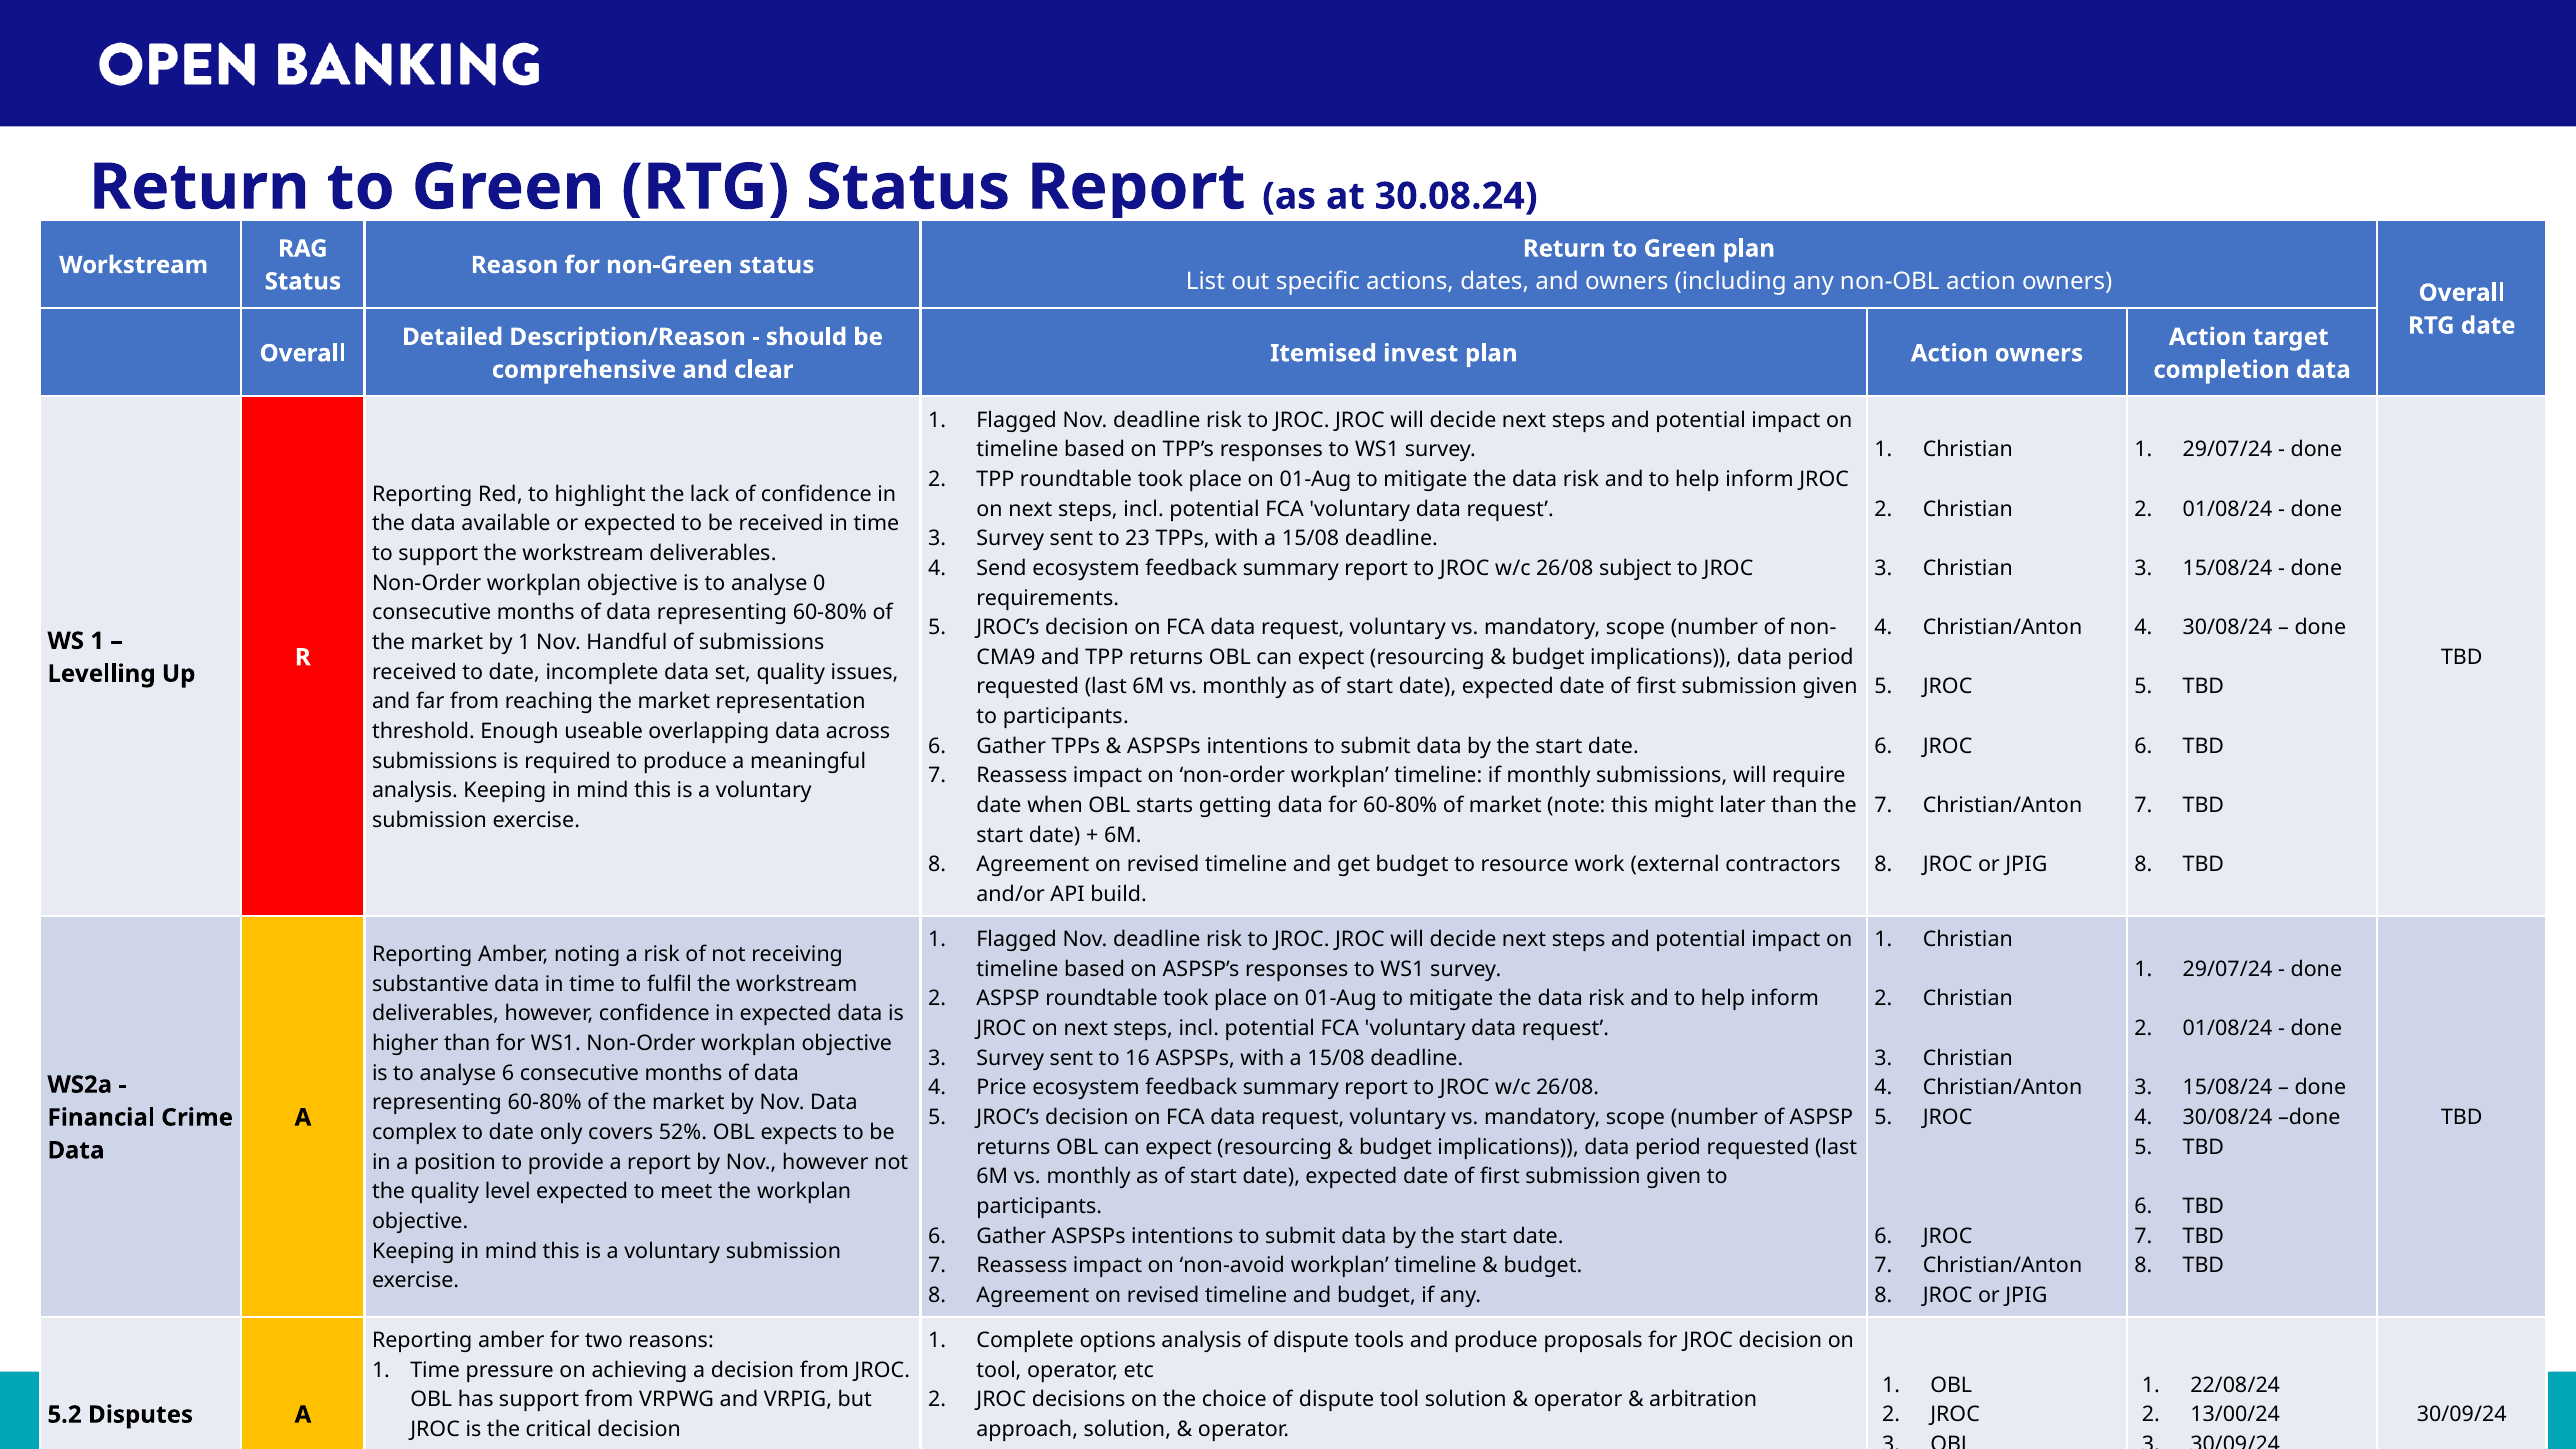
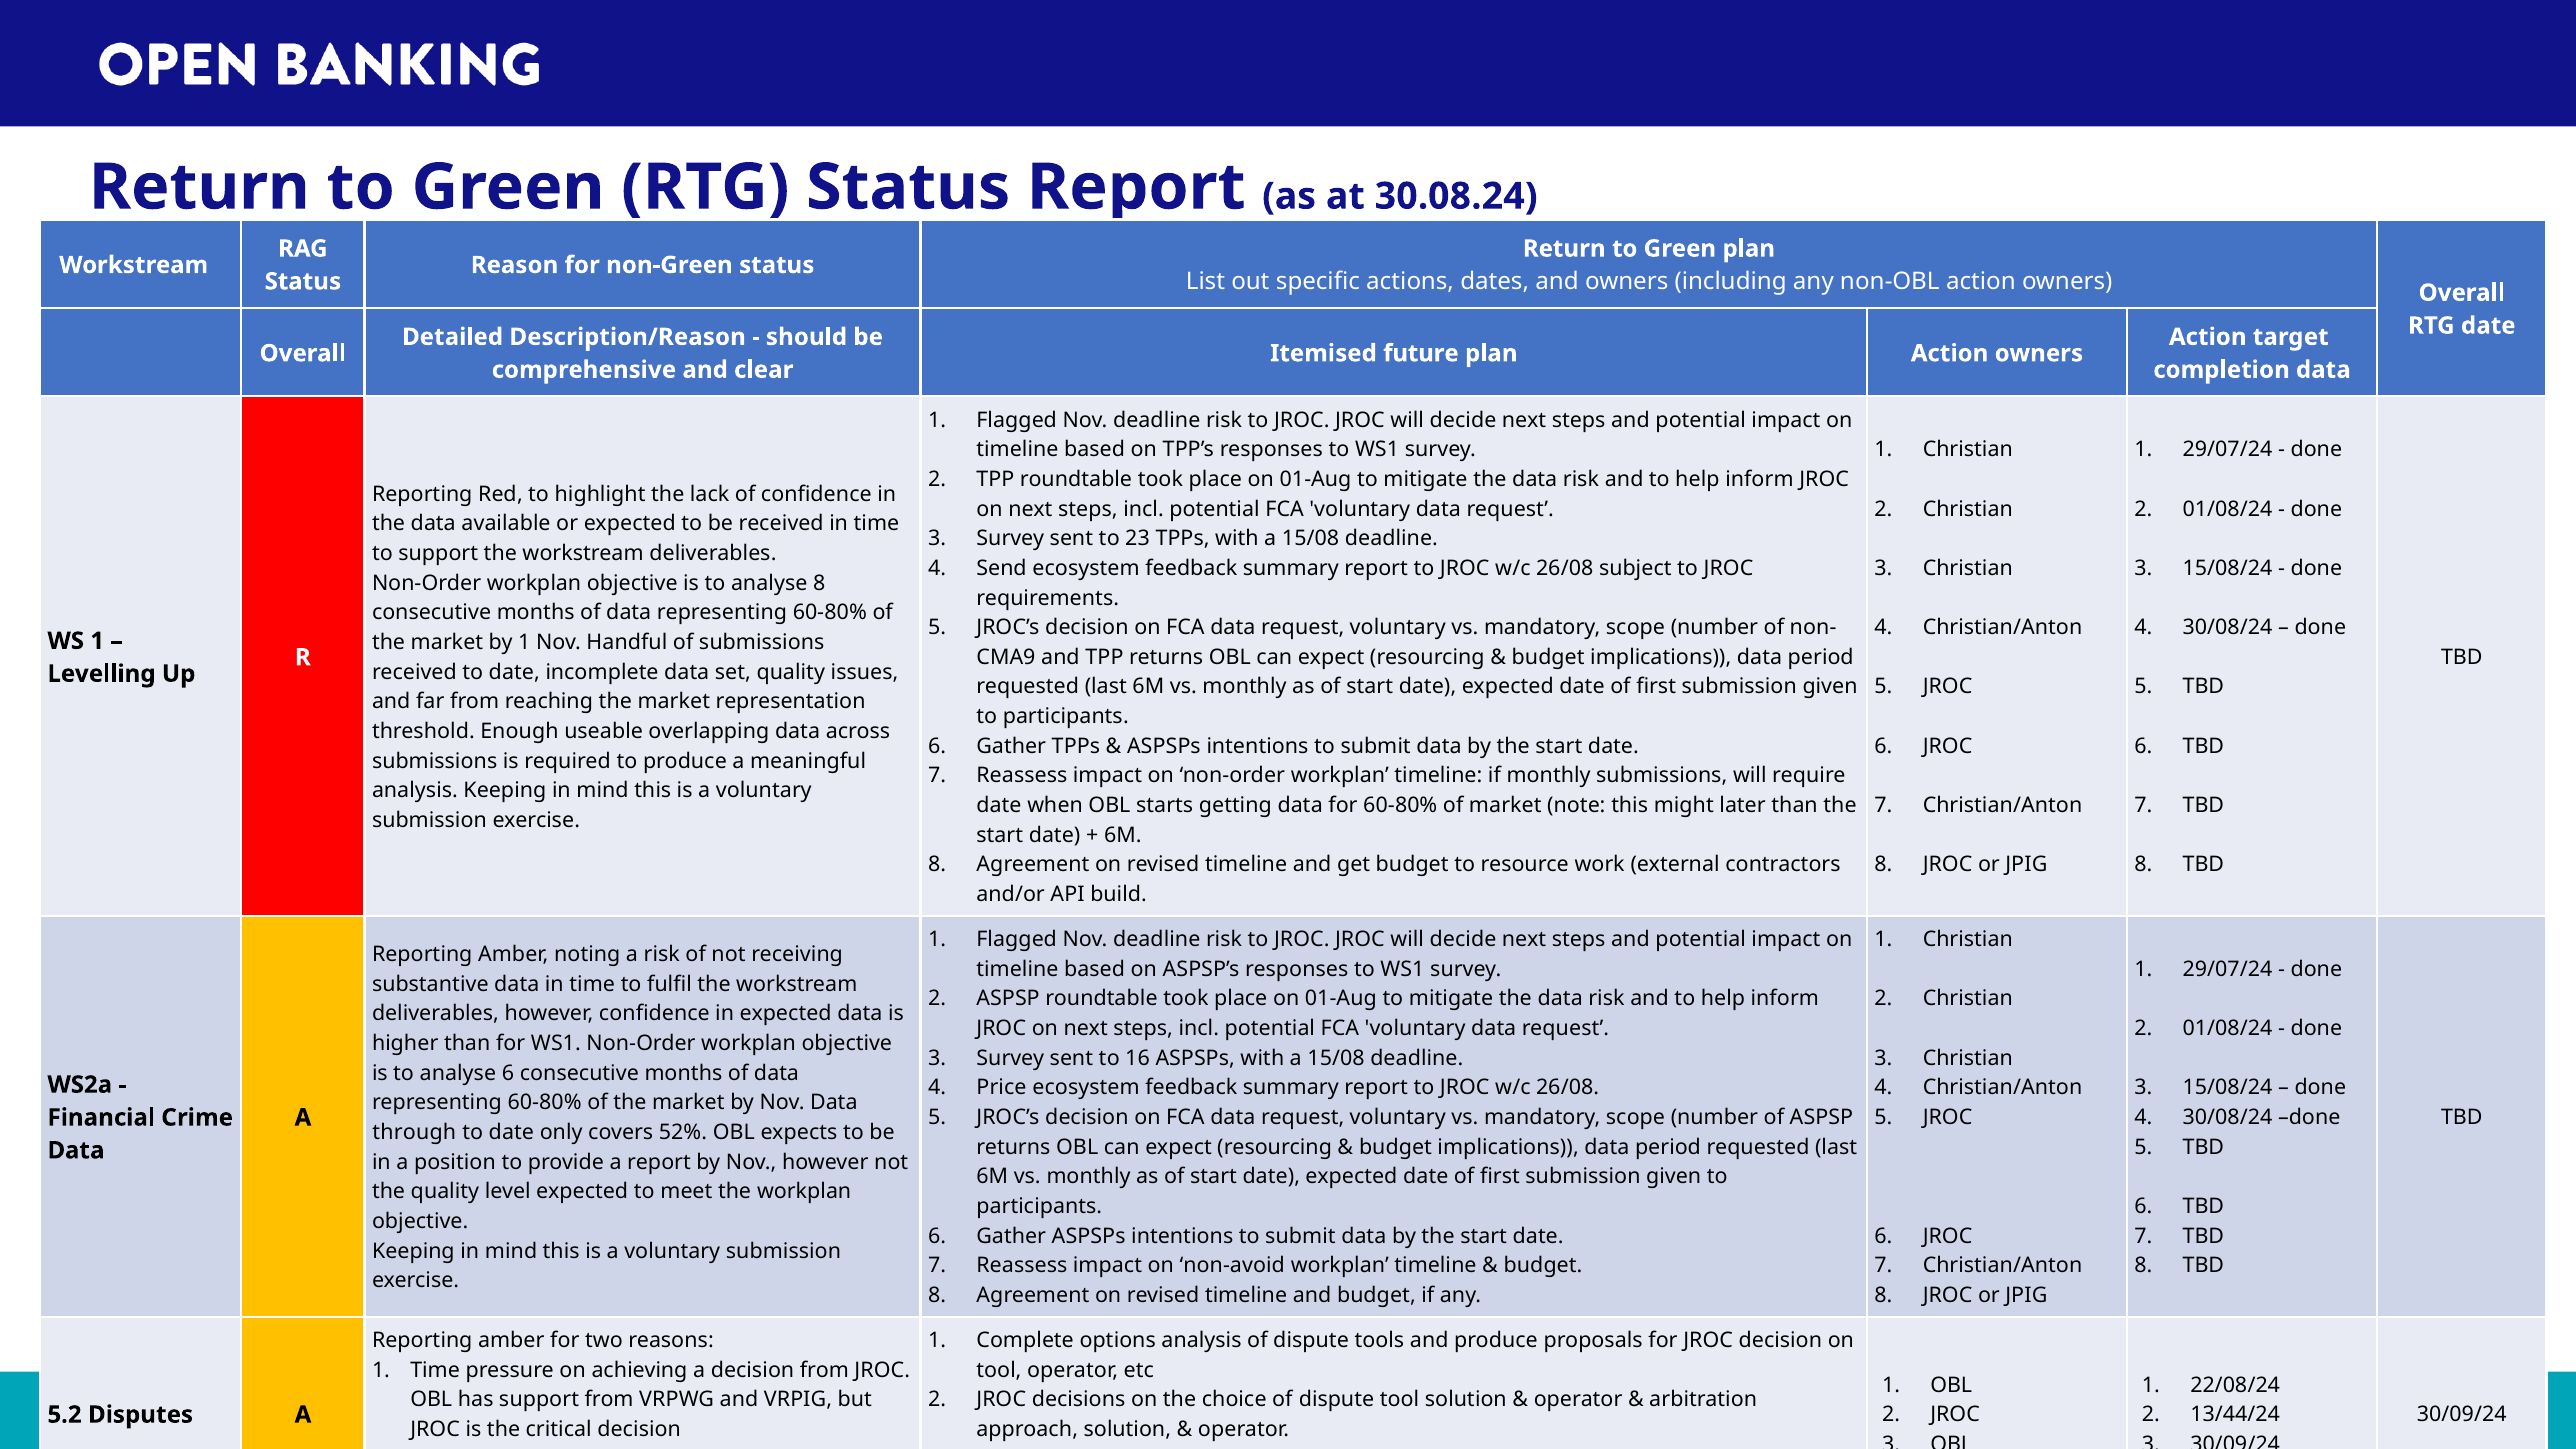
invest: invest -> future (1421, 353)
analyse 0: 0 -> 8 (819, 583)
complex: complex -> through (414, 1132)
13/00/24: 13/00/24 -> 13/44/24 (2235, 1415)
